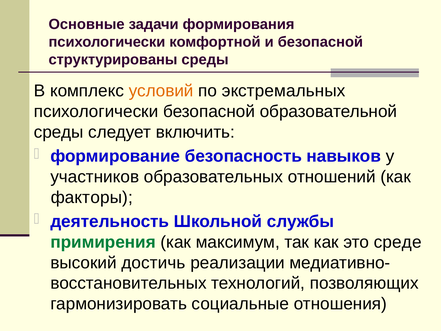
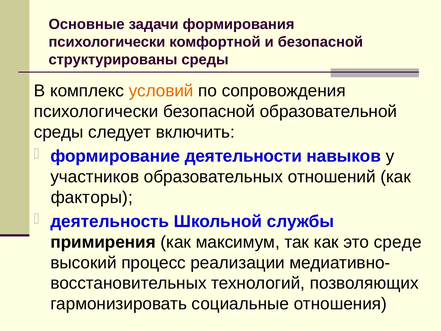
экстремальных: экстремальных -> сопровождения (284, 91)
безопасность: безопасность -> деятельности (243, 156)
примирения colour: green -> black (103, 242)
достичь: достичь -> процесс (154, 262)
